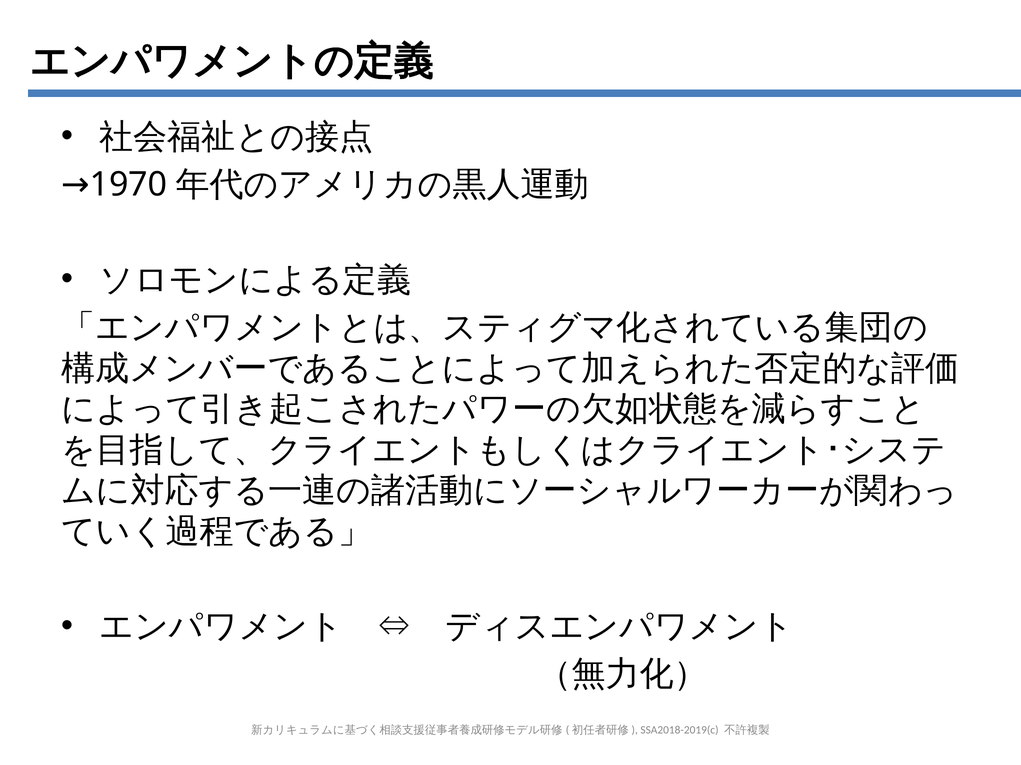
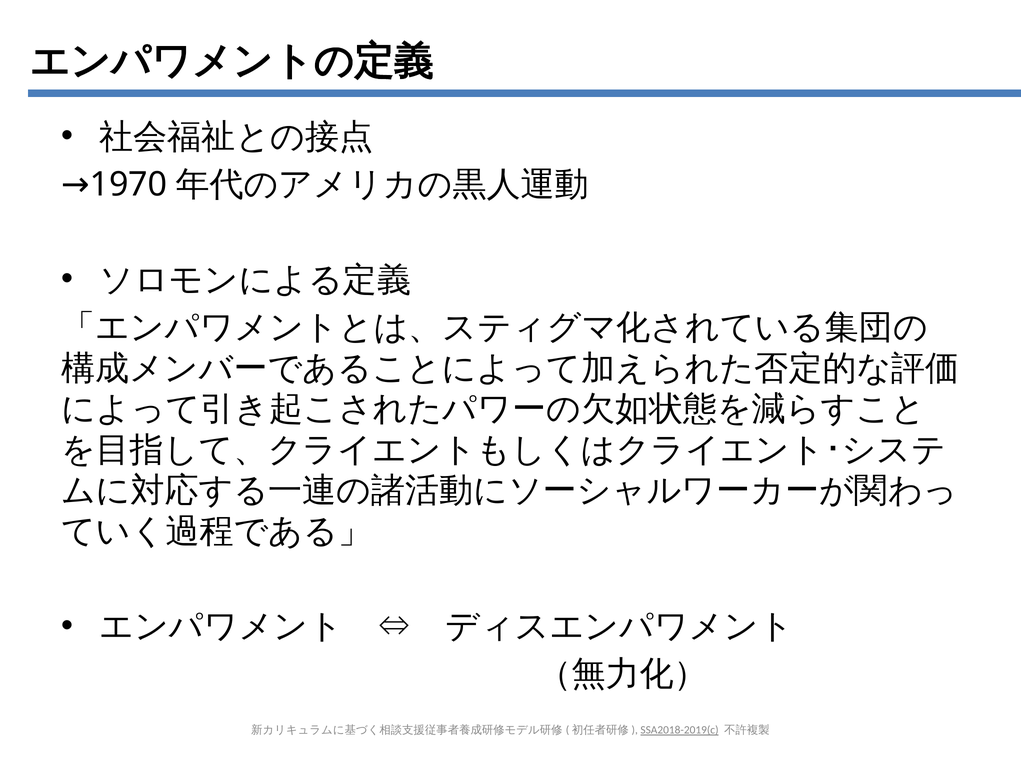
SSA2018-2019(c underline: none -> present (679, 731)
